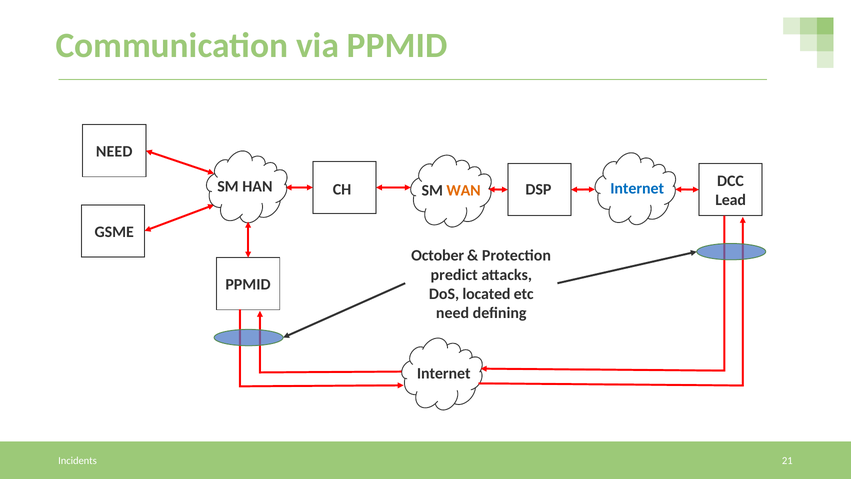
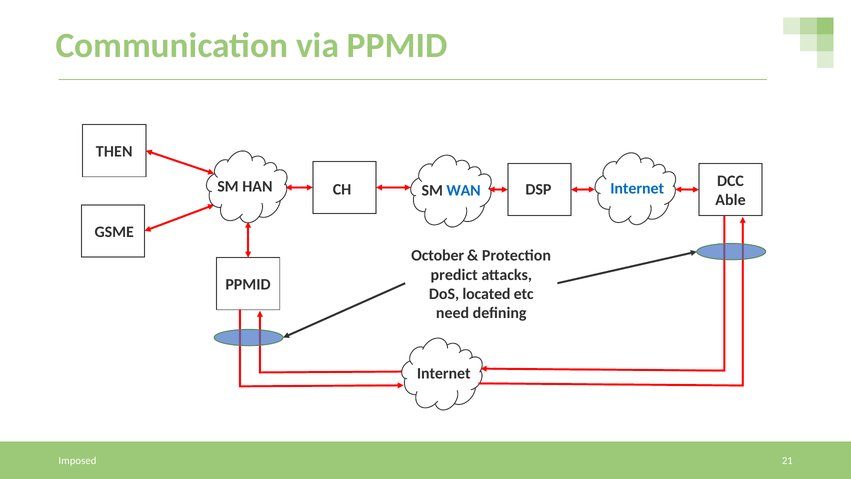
NEED: NEED -> THEN (114, 152)
WAN colour: orange -> blue (464, 190)
Lead: Lead -> Able (731, 200)
Incidents: Incidents -> Imposed (77, 460)
